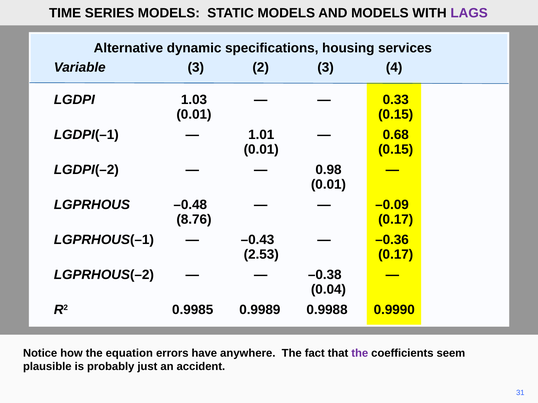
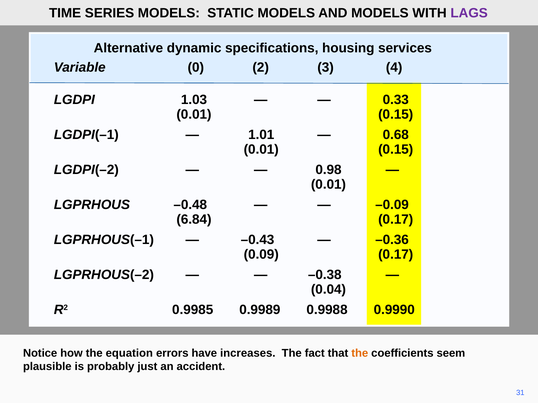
Variable 3: 3 -> 0 (196, 68)
8.76: 8.76 -> 6.84 (194, 220)
2.53: 2.53 -> 0.09 (261, 255)
anywhere: anywhere -> increases (248, 354)
the colour: purple -> orange (360, 354)
